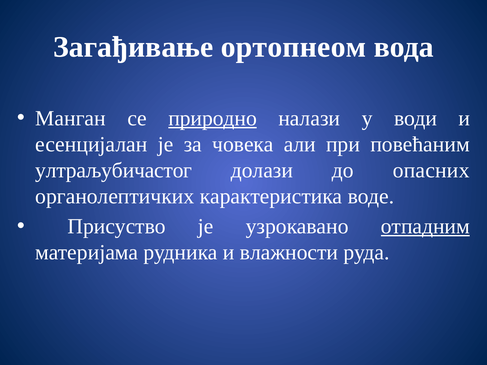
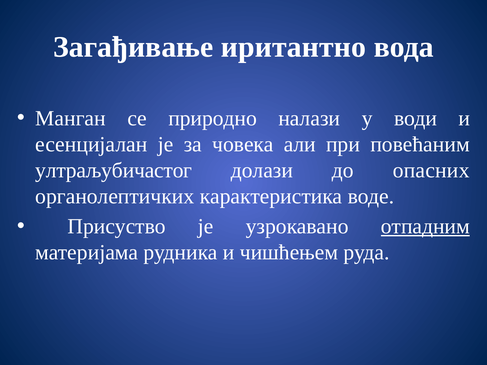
ортопнеом: ортопнеом -> иритантно (293, 47)
природно underline: present -> none (213, 118)
влажности: влажности -> чишћењем (289, 253)
